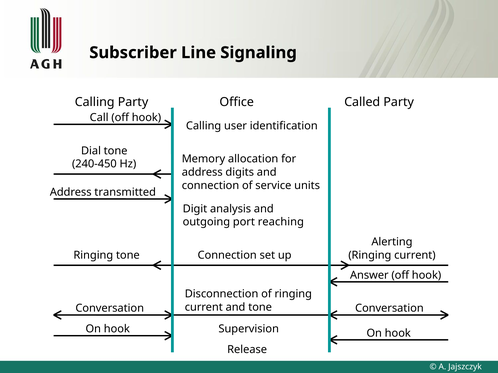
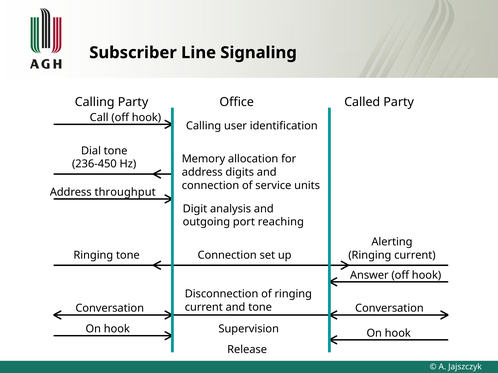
240-450: 240-450 -> 236-450 (94, 164)
transmitted: transmitted -> throughput (125, 192)
